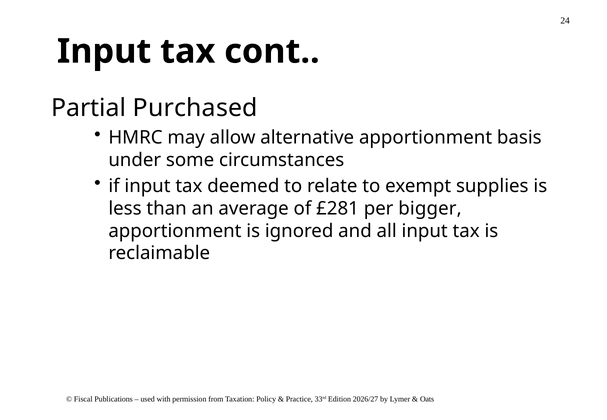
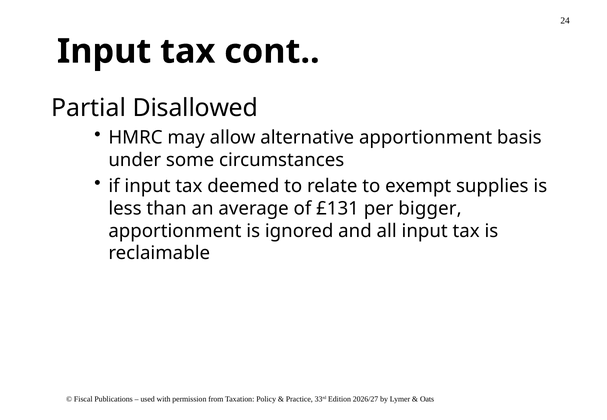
Purchased: Purchased -> Disallowed (195, 108)
£281: £281 -> £131 (338, 209)
